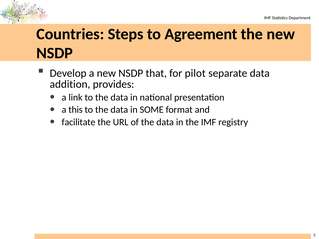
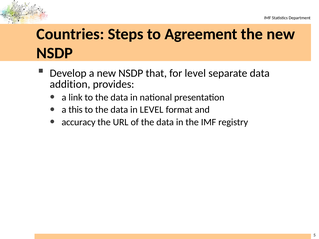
for pilot: pilot -> level (195, 73)
in SOME: SOME -> LEVEL (152, 110)
facilitate: facilitate -> accuracy (79, 122)
